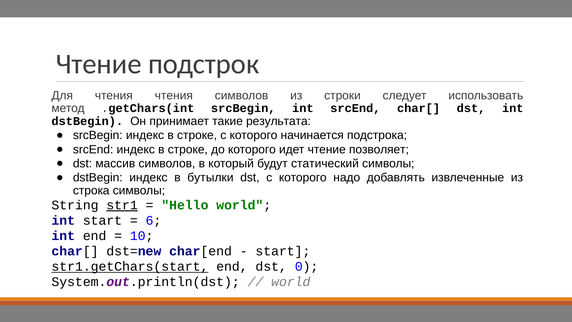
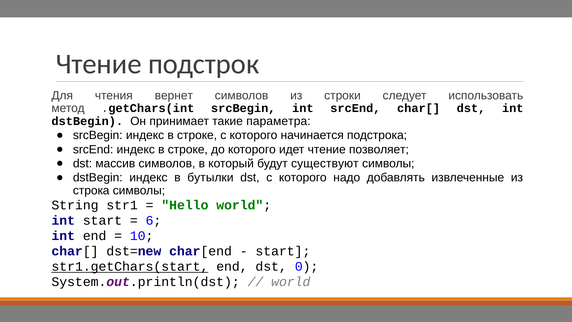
чтения чтения: чтения -> вернет (174, 95)
результата: результата -> параметра (278, 121)
статический: статический -> существуют (325, 163)
str1 underline: present -> none (122, 205)
